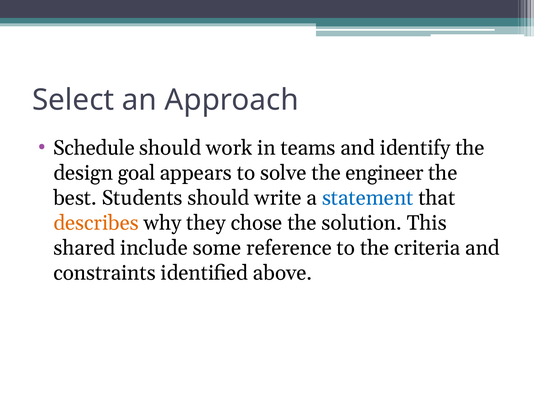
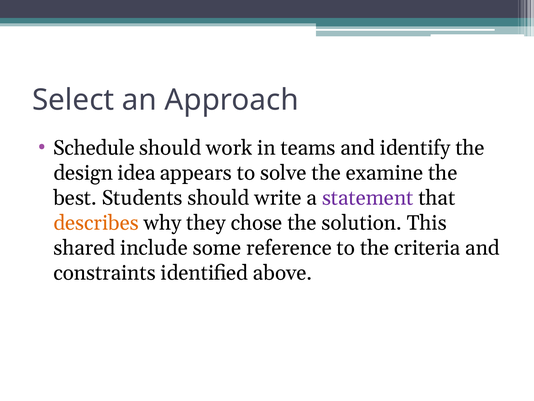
goal: goal -> idea (137, 173)
engineer: engineer -> examine (384, 173)
statement colour: blue -> purple (368, 198)
